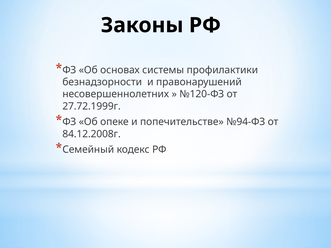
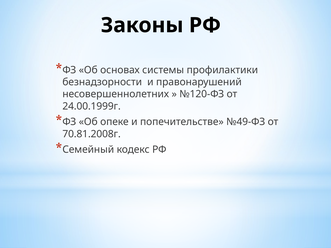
27.72.1999г: 27.72.1999г -> 24.00.1999г (92, 106)
№94-ФЗ: №94-ФЗ -> №49-ФЗ (246, 122)
84.12.2008г: 84.12.2008г -> 70.81.2008г (92, 134)
